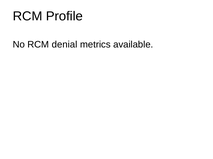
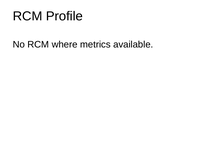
denial: denial -> where (65, 45)
